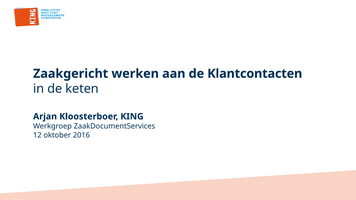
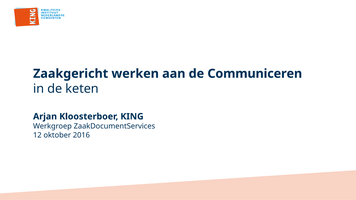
Klantcontacten: Klantcontacten -> Communiceren (255, 74)
